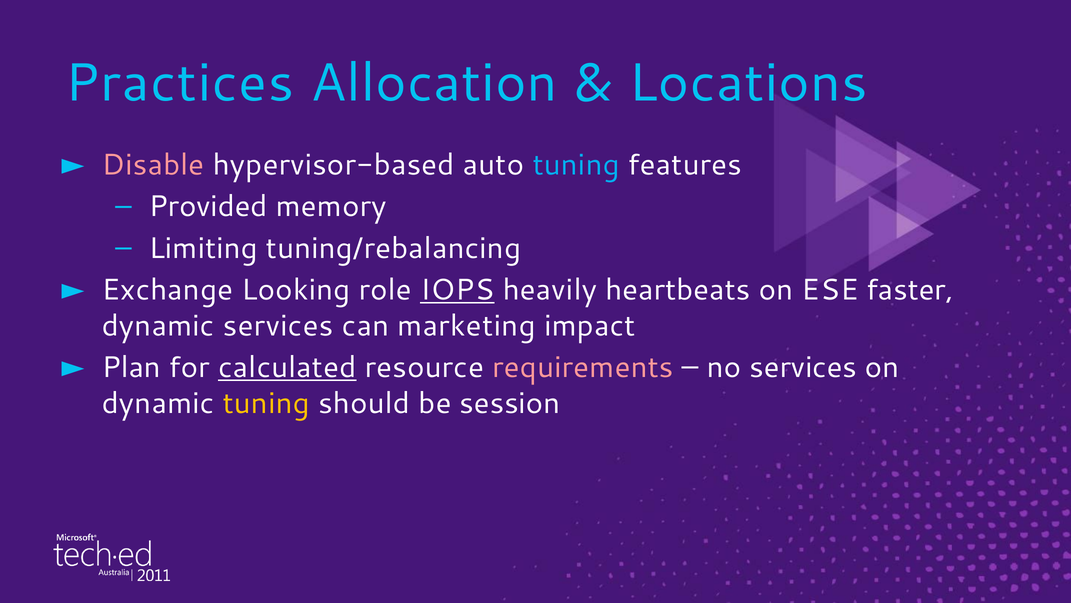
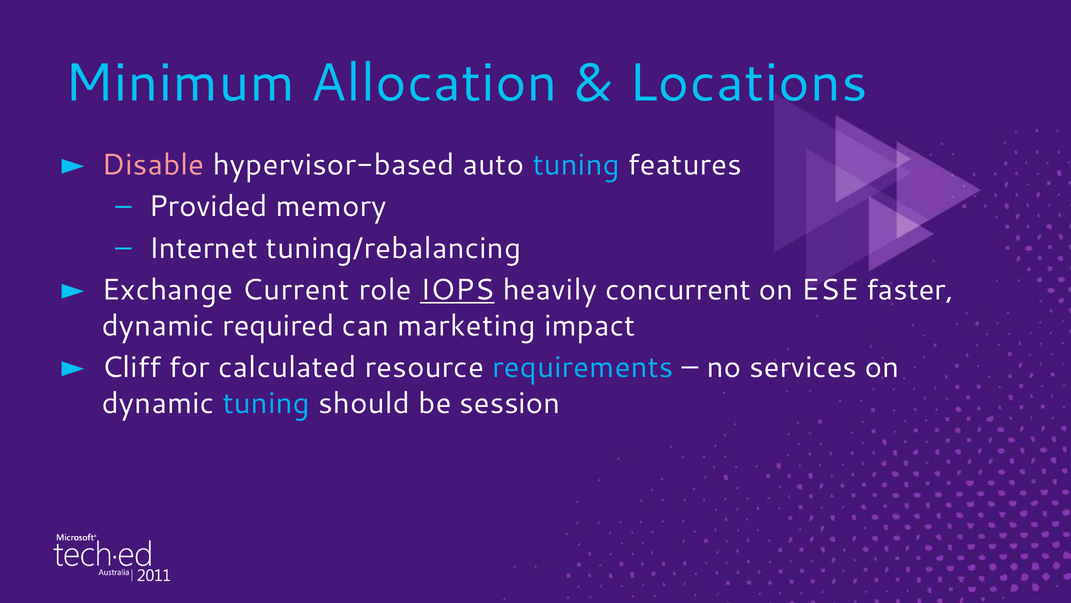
Practices: Practices -> Minimum (180, 83)
Limiting: Limiting -> Internet (203, 248)
Looking: Looking -> Current (296, 290)
heartbeats: heartbeats -> concurrent (678, 290)
dynamic services: services -> required (278, 325)
Plan: Plan -> Cliff (131, 367)
calculated underline: present -> none (287, 367)
requirements colour: pink -> light blue (583, 367)
tuning colour: yellow -> light blue (266, 403)
